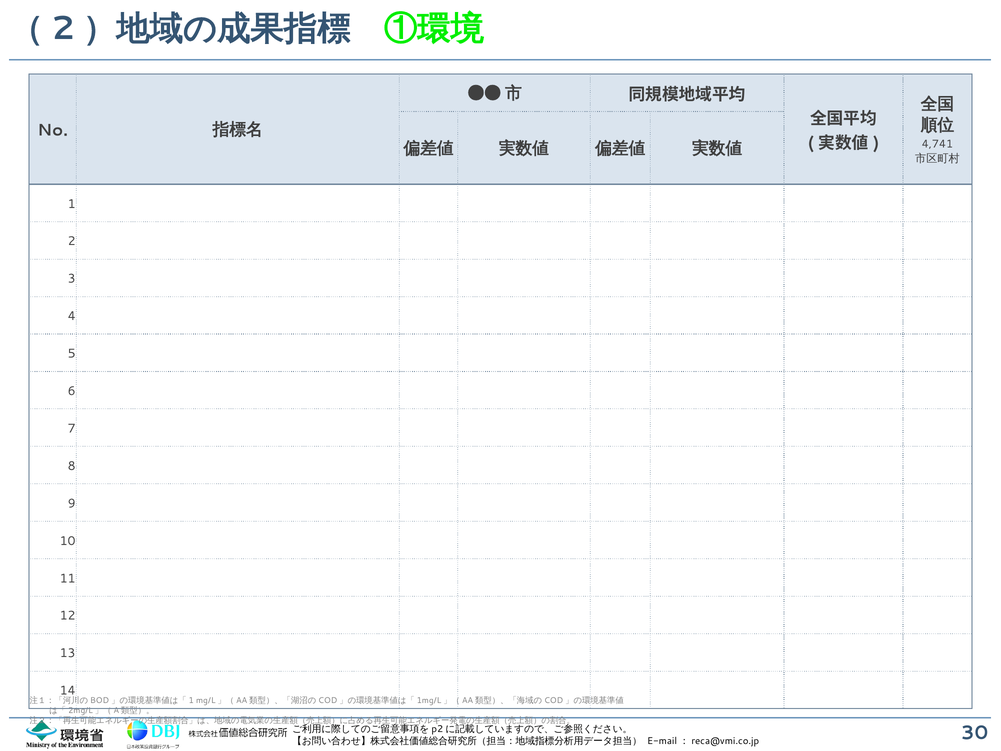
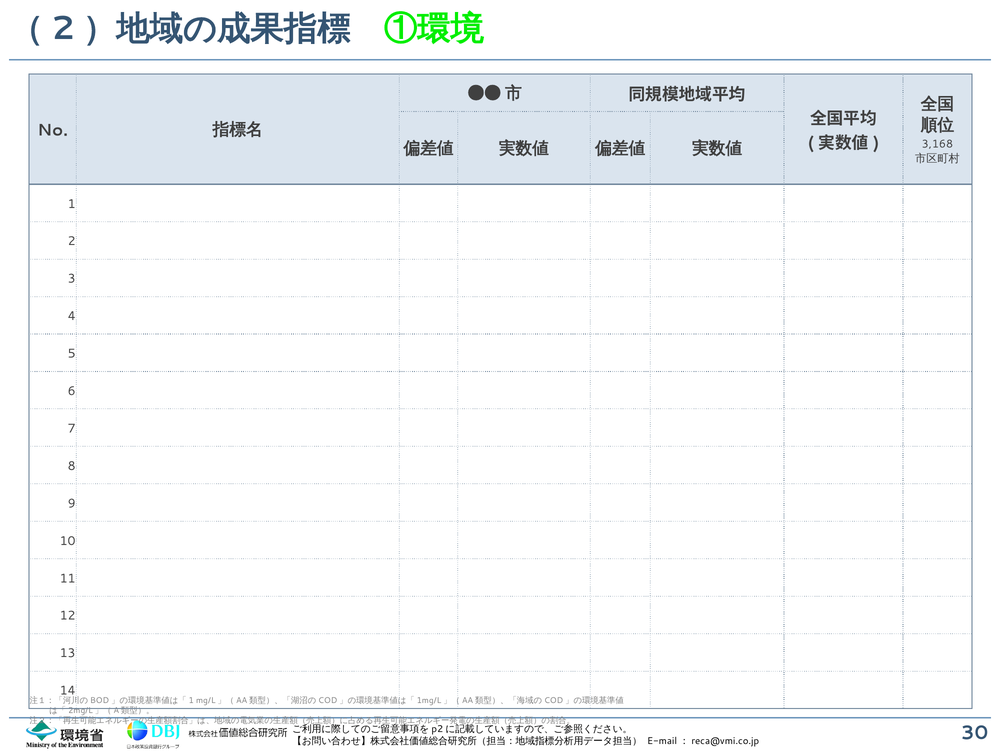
4,741: 4,741 -> 3,168 (937, 144)
